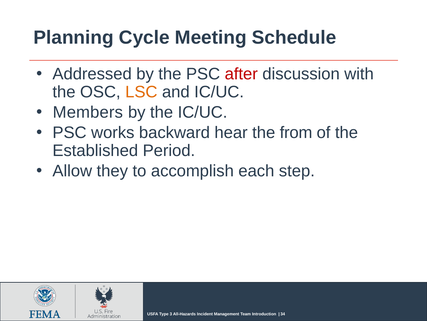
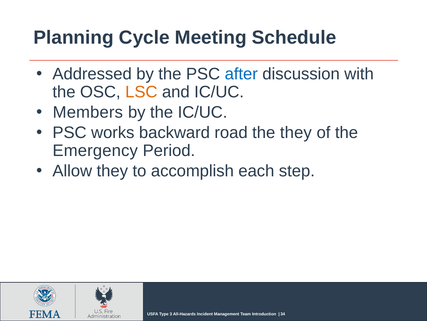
after colour: red -> blue (241, 74)
hear: hear -> road (231, 132)
the from: from -> they (296, 132)
Established: Established -> Emergency (95, 150)
